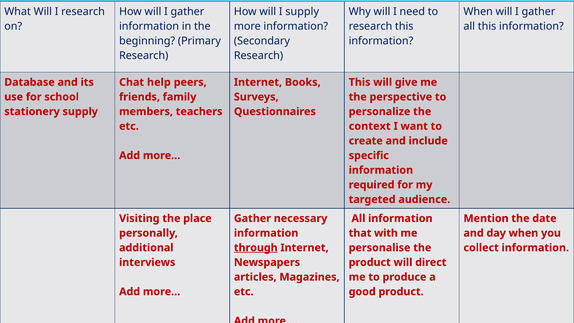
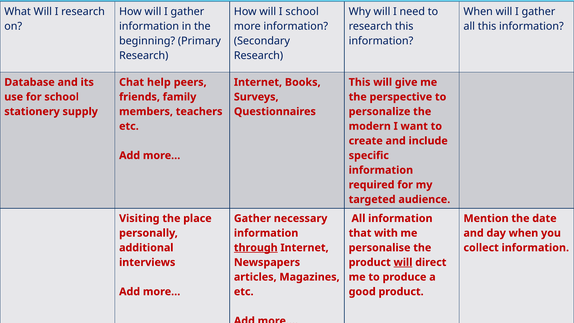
I supply: supply -> school (302, 12)
context: context -> modern (370, 126)
will underline: none -> present (403, 262)
